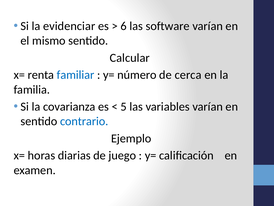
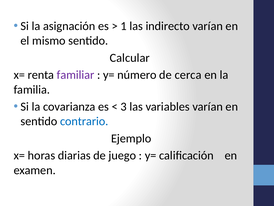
evidenciar: evidenciar -> asignación (69, 26)
6: 6 -> 1 (124, 26)
software: software -> indirecto (168, 26)
familiar colour: blue -> purple (75, 75)
5: 5 -> 3 (124, 106)
